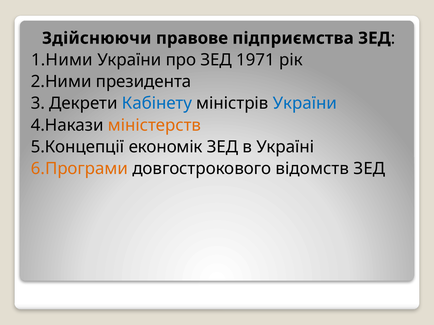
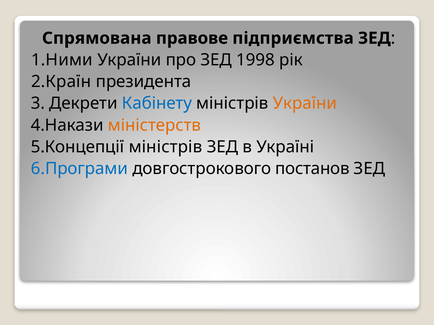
Здійснюючи: Здійснюючи -> Спрямована (97, 38)
1971: 1971 -> 1998 (256, 60)
2.Ними: 2.Ними -> 2.Країн (61, 82)
України colour: blue -> orange (305, 104)
5.Концепції економік: економік -> міністрів (165, 147)
6.Програми colour: orange -> blue (79, 169)
відомств: відомств -> постанов (312, 169)
